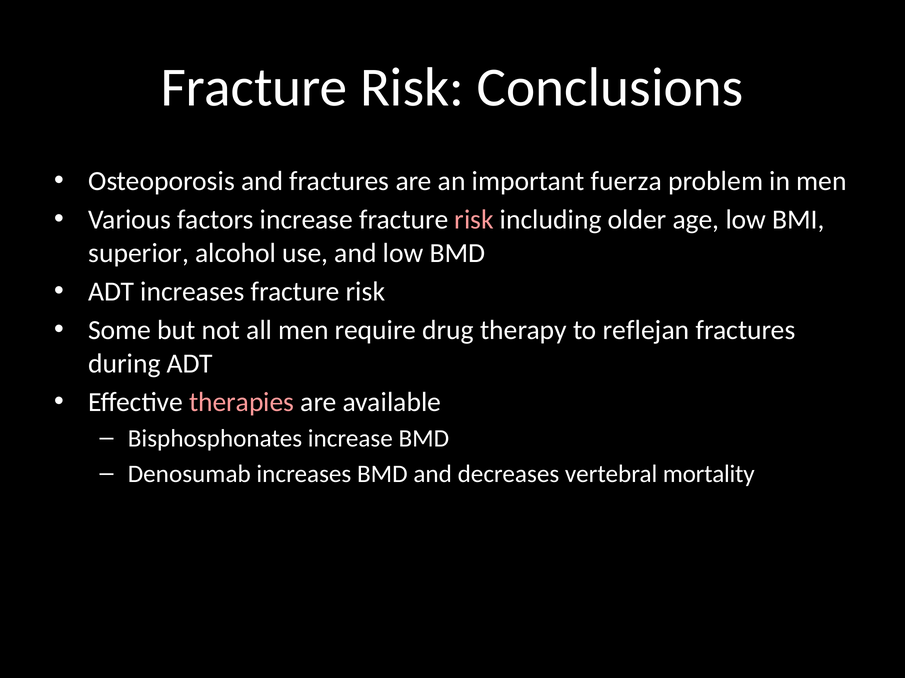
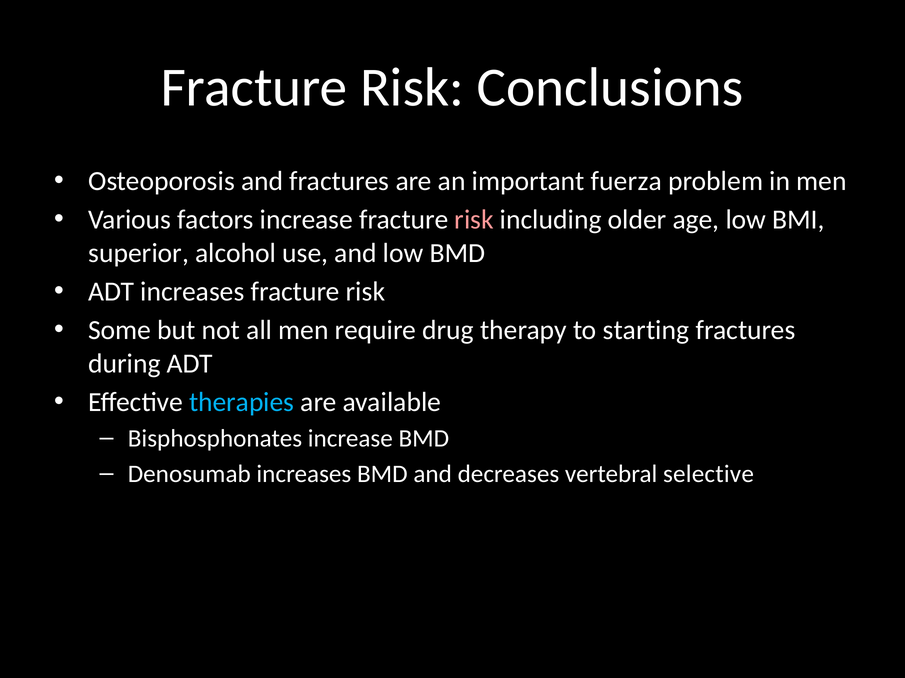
reflejan: reflejan -> starting (646, 331)
therapies colour: pink -> light blue (242, 403)
mortality: mortality -> selective (708, 474)
